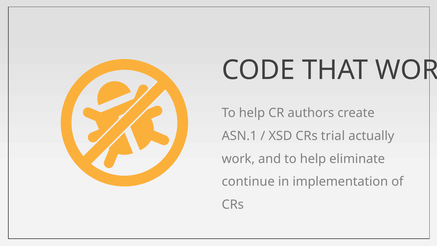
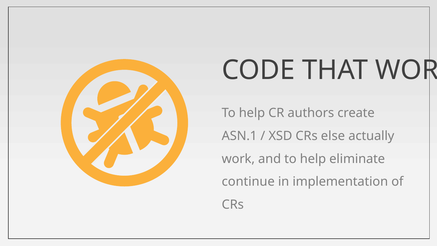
trial: trial -> else (333, 136)
